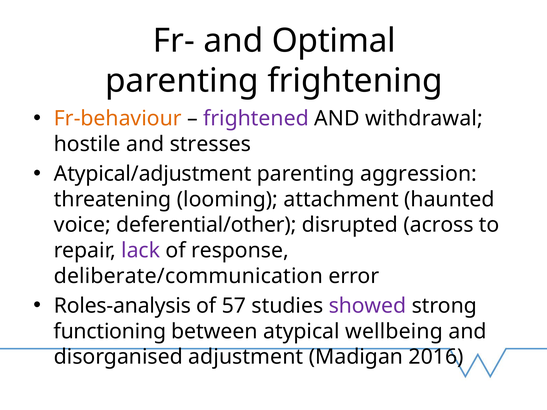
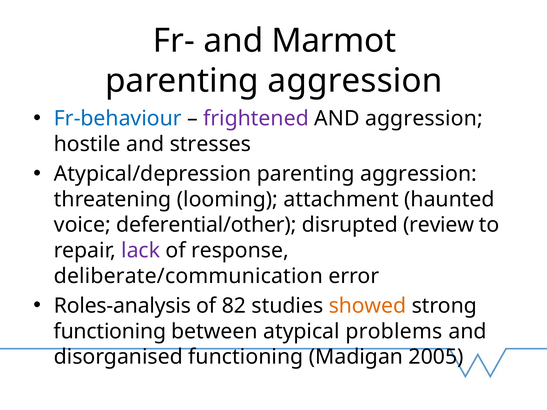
Optimal: Optimal -> Marmot (334, 41)
frightening: frightening -> aggression (355, 81)
Fr-behaviour colour: orange -> blue (118, 119)
AND withdrawal: withdrawal -> aggression (424, 119)
Atypical/adjustment: Atypical/adjustment -> Atypical/depression (153, 174)
across: across -> review (439, 225)
57: 57 -> 82 (234, 306)
showed colour: purple -> orange (368, 306)
wellbeing: wellbeing -> problems (394, 332)
disorganised adjustment: adjustment -> functioning (246, 357)
2016: 2016 -> 2005 (436, 357)
